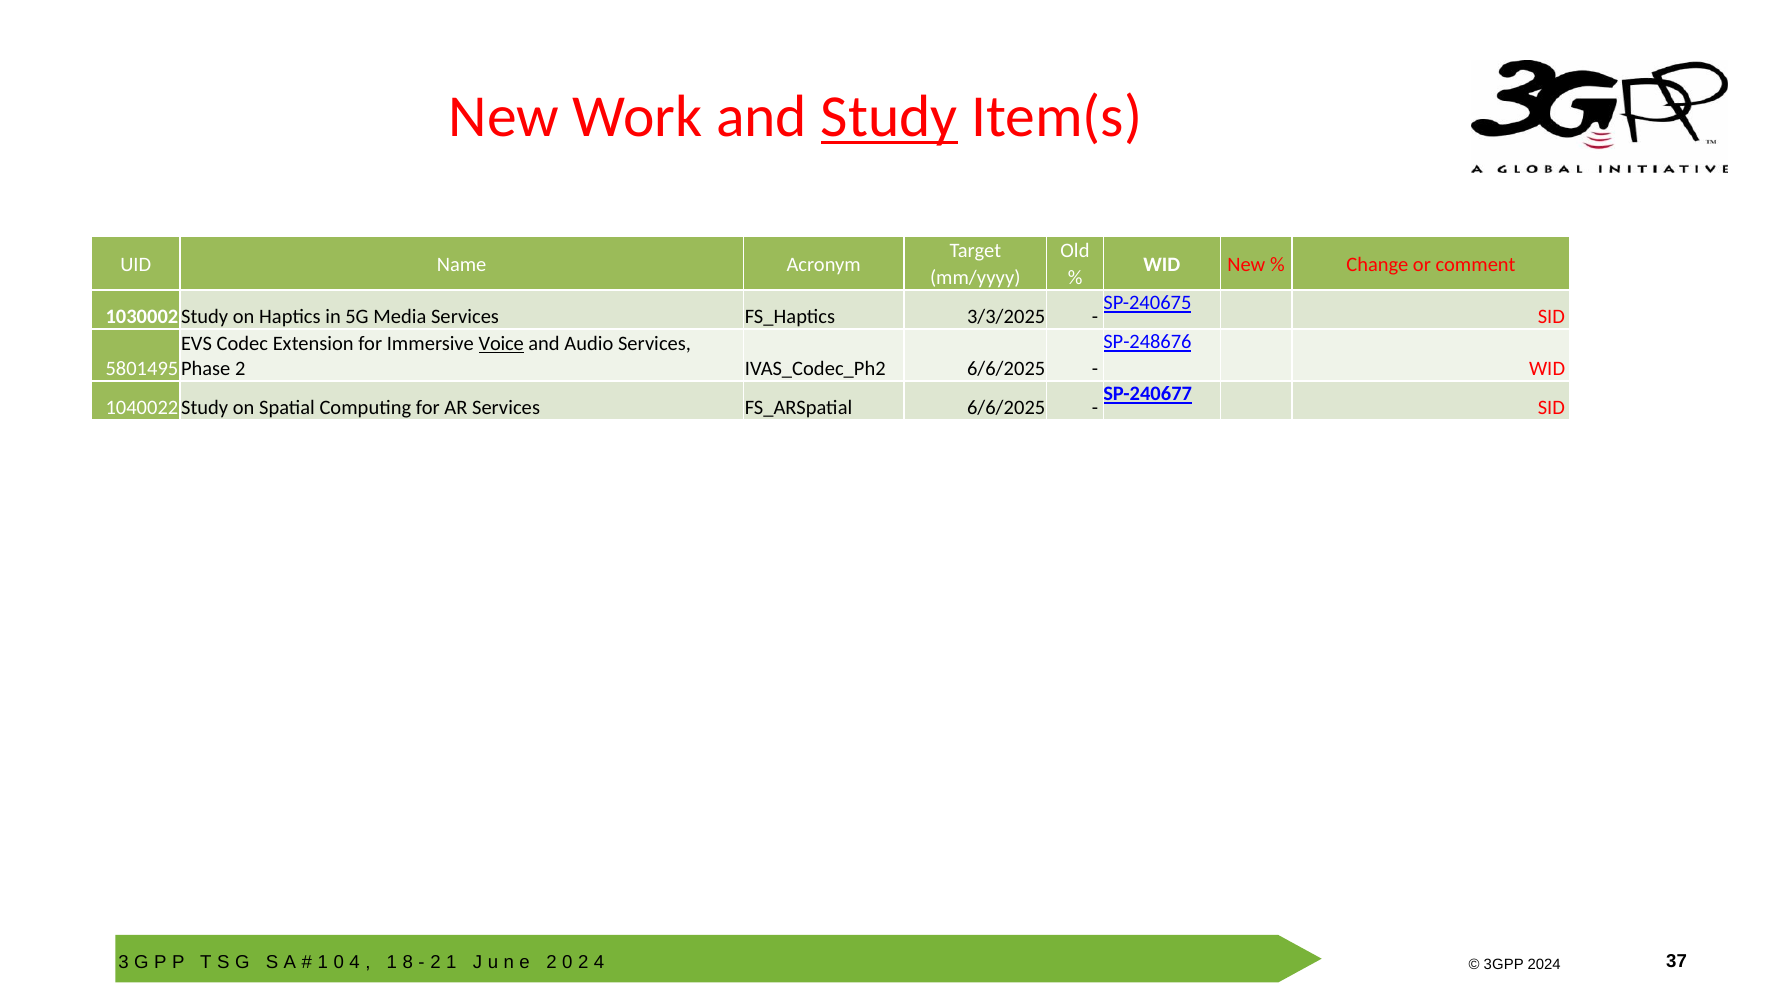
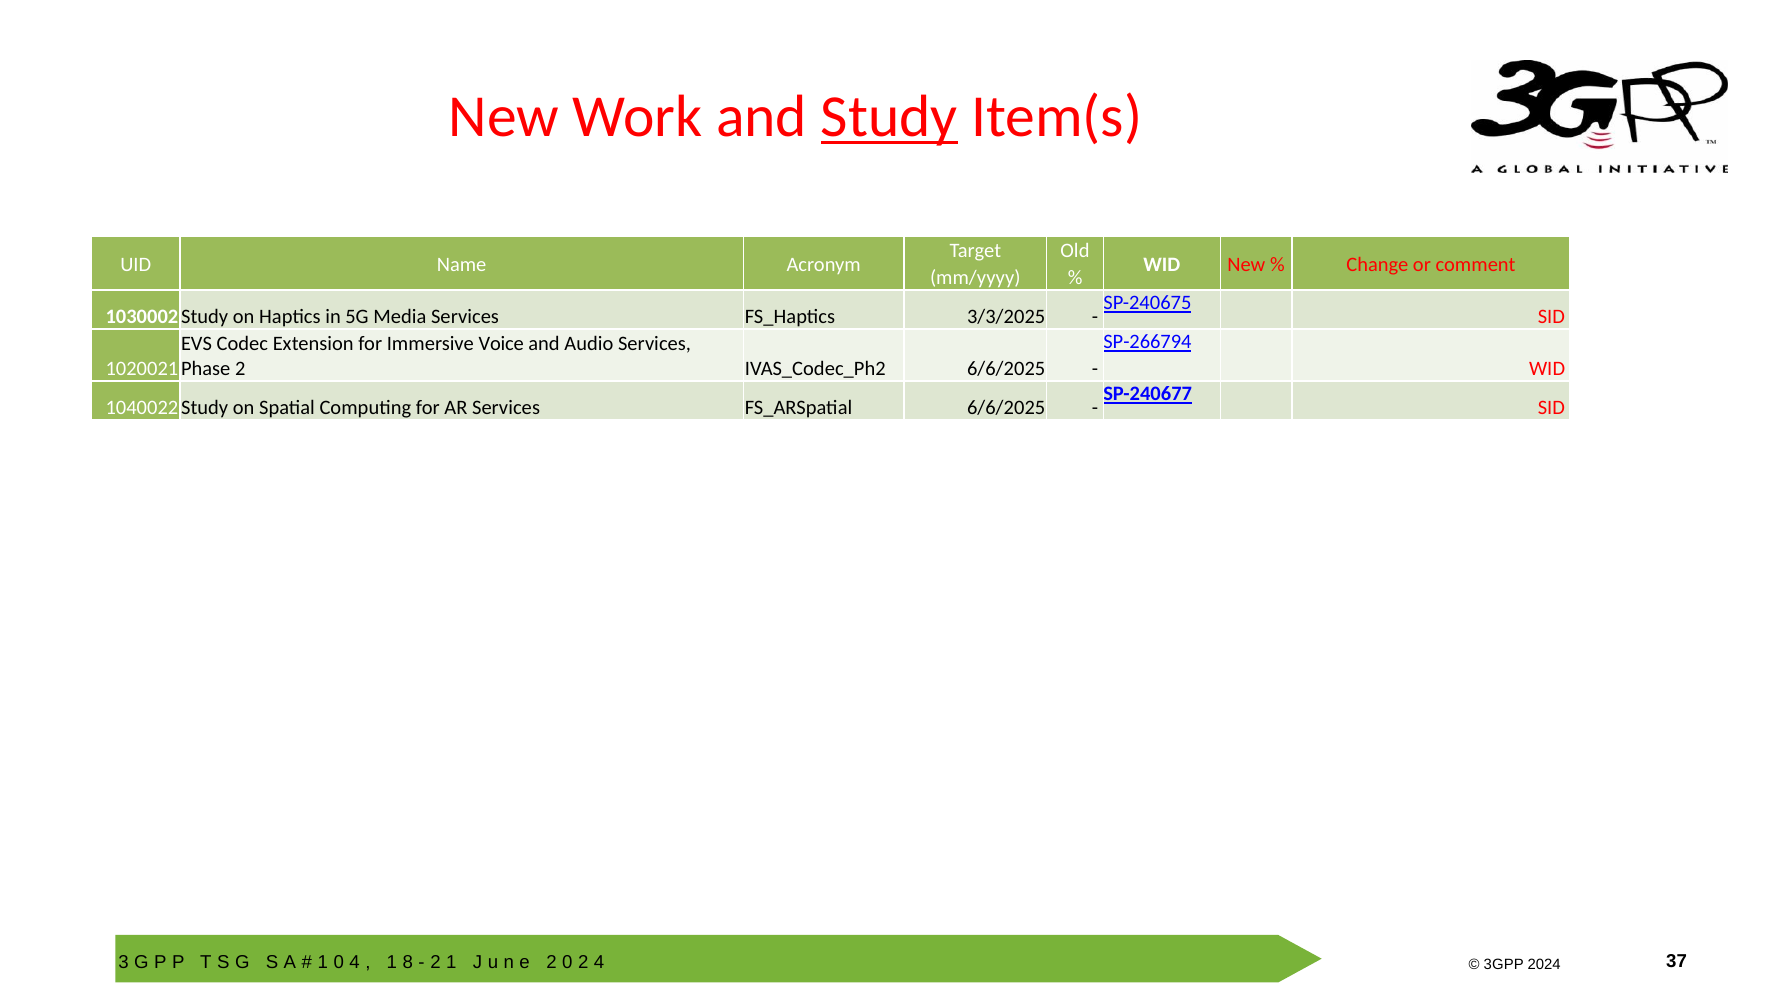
SP-248676: SP-248676 -> SP-266794 (1147, 342)
Voice underline: present -> none (501, 343)
5801495: 5801495 -> 1020021 (142, 369)
